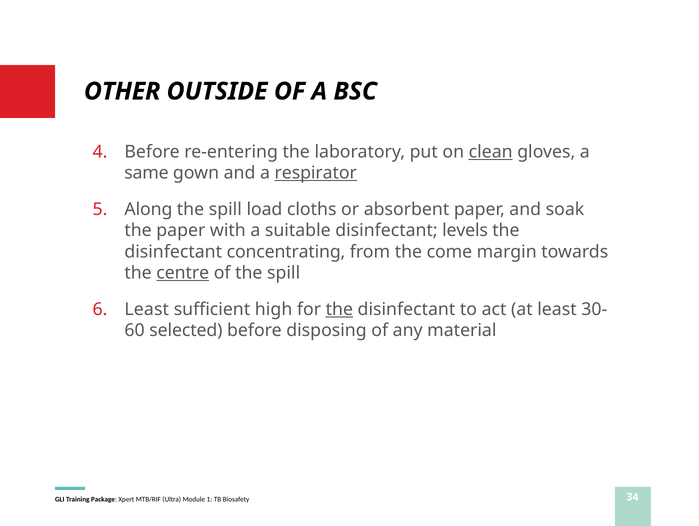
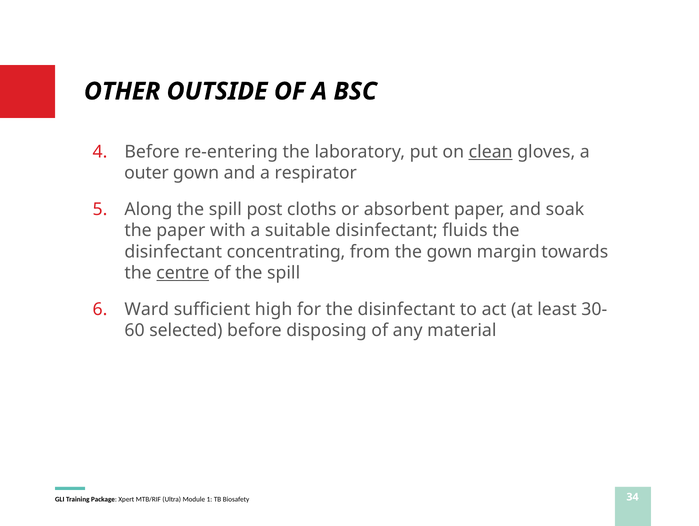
same: same -> outer (146, 173)
respirator underline: present -> none (316, 173)
load: load -> post (264, 209)
levels: levels -> fluids (465, 231)
the come: come -> gown (449, 252)
Least: Least -> Ward (147, 309)
the underline: present -> none (339, 309)
